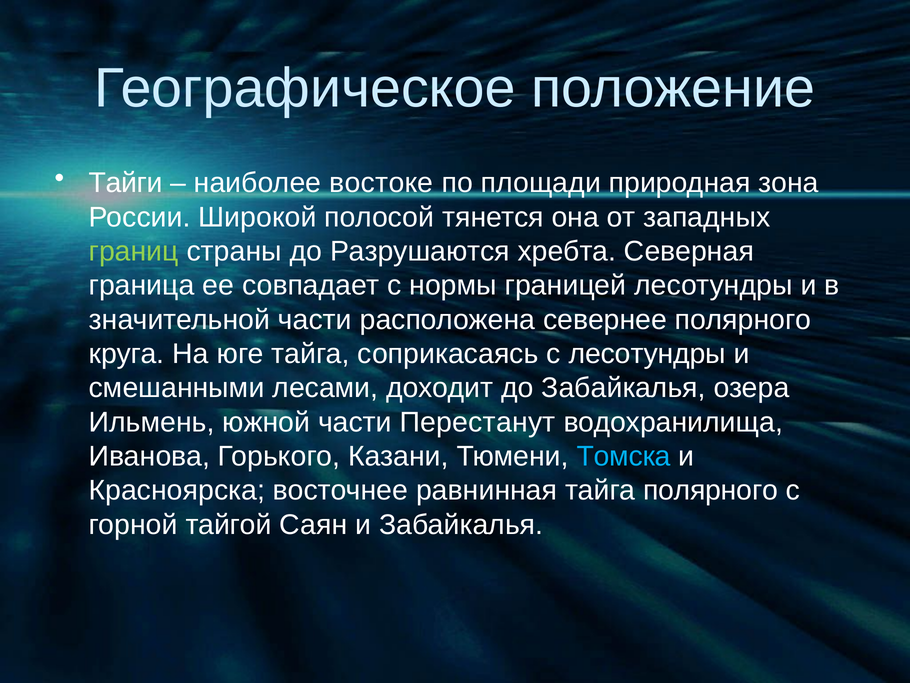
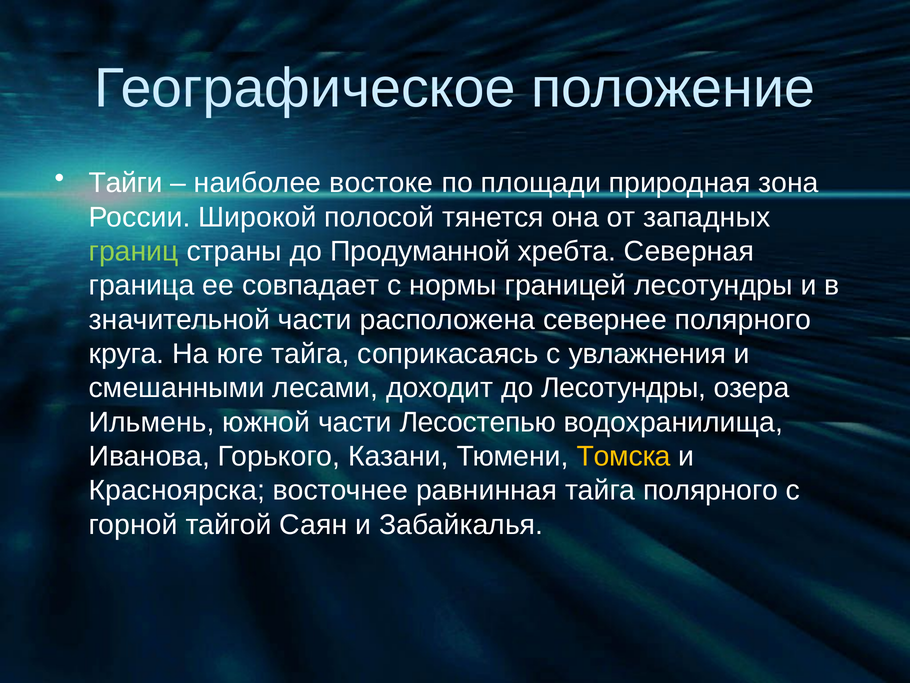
Разрушаются: Разрушаются -> Продуманной (420, 251)
с лесотундры: лесотундры -> увлажнения (647, 354)
до Забайкалья: Забайкалья -> Лесотундры (624, 388)
Перестанут: Перестанут -> Лесостепью (478, 422)
Томска colour: light blue -> yellow (624, 456)
